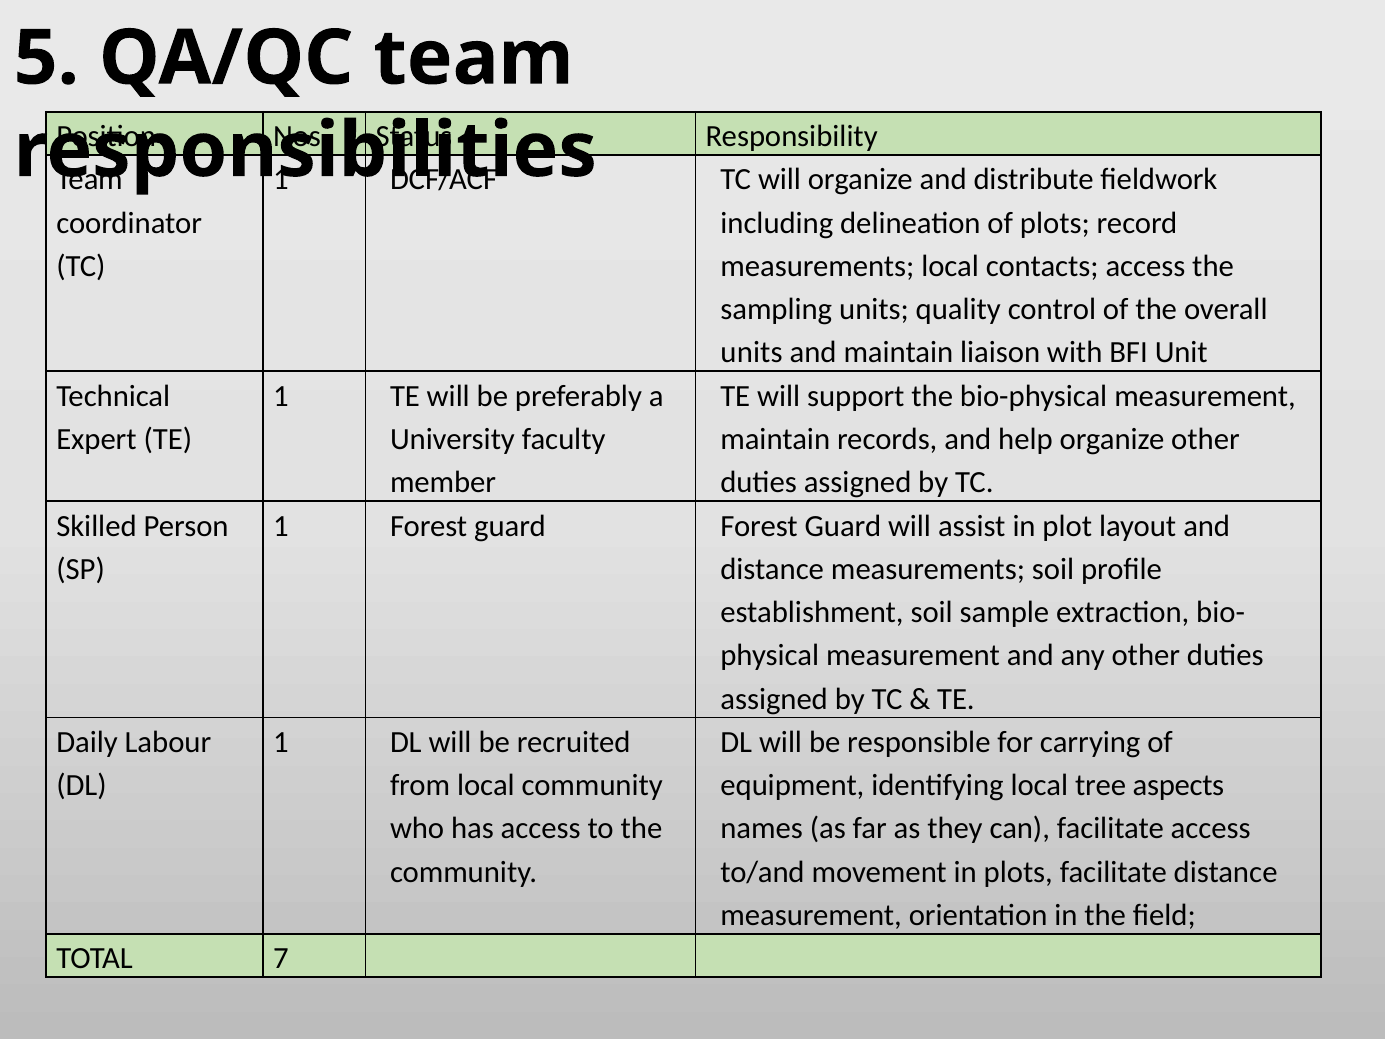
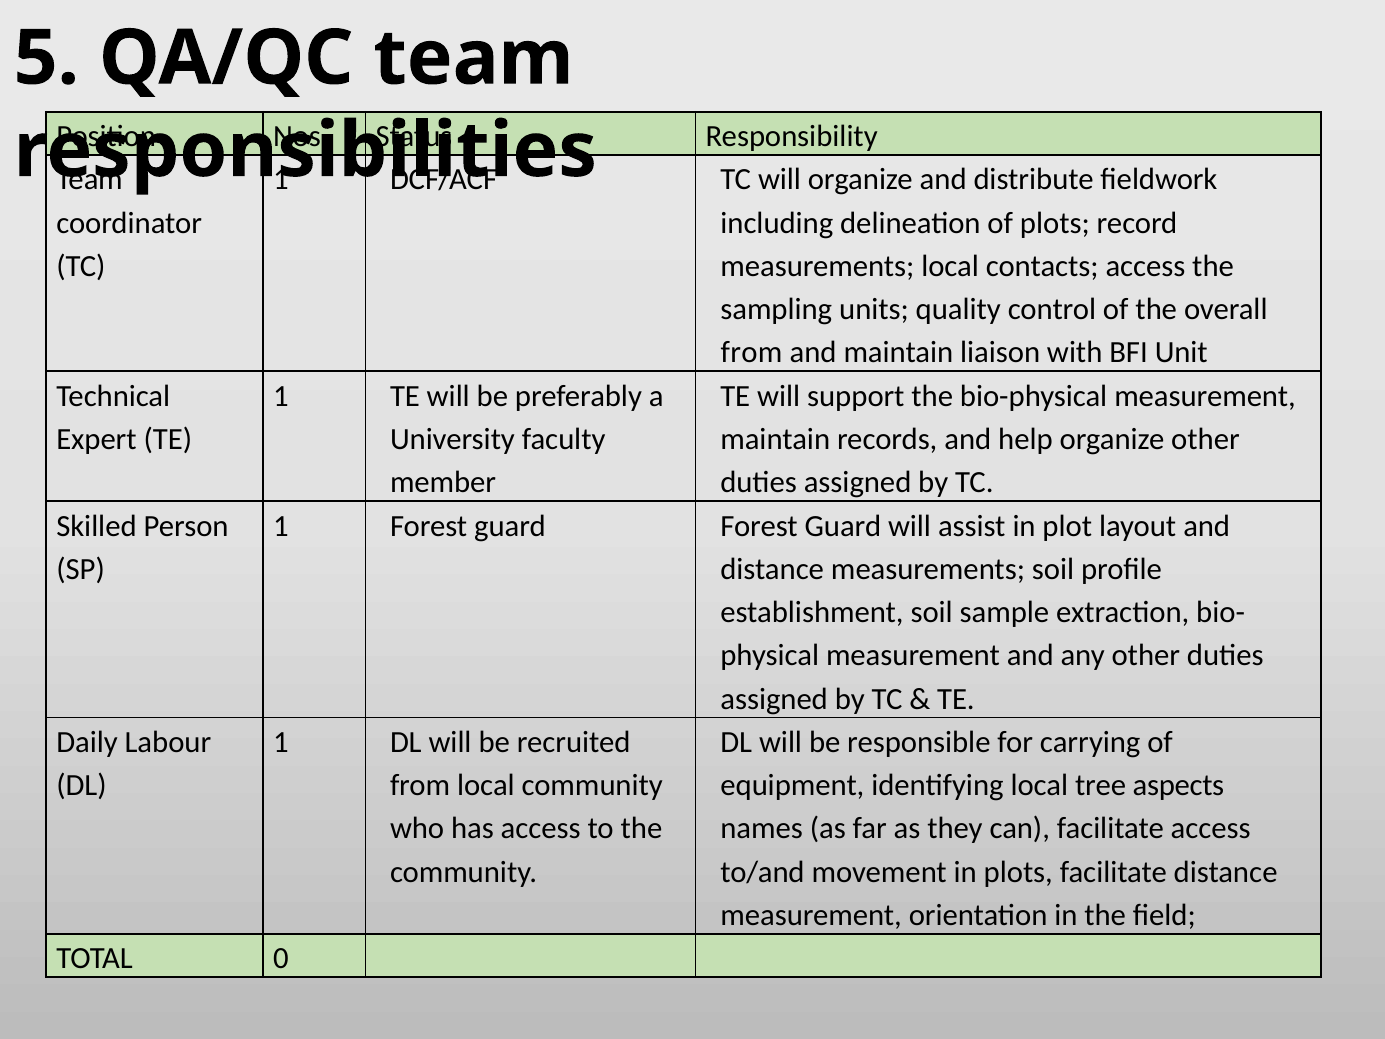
units: units -> from (752, 353)
7: 7 -> 0 (281, 958)
